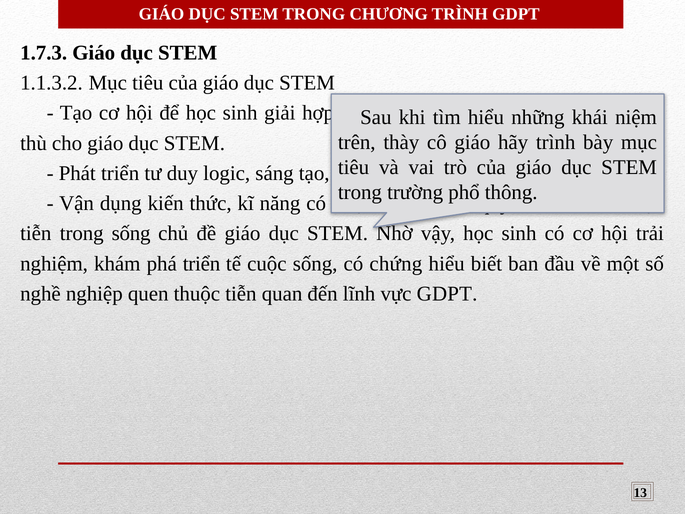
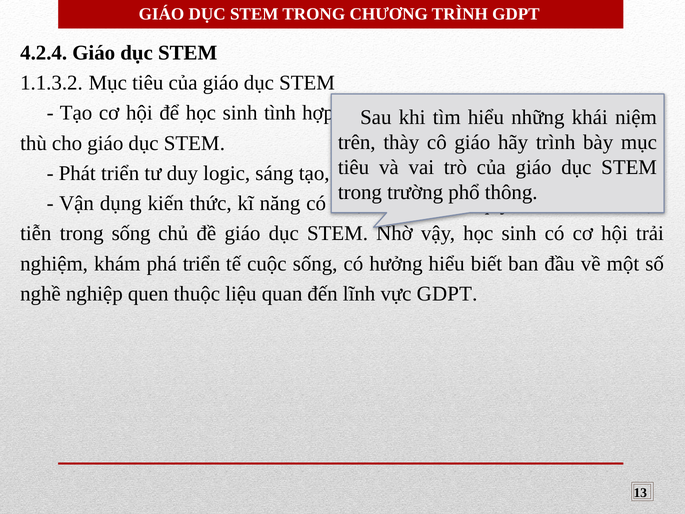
1.7.3: 1.7.3 -> 4.2.4 (44, 53)
sinh giải: giải -> tình (280, 113)
chứng: chứng -> hưởng (396, 264)
thuộc tiễn: tiễn -> liệu (241, 294)
